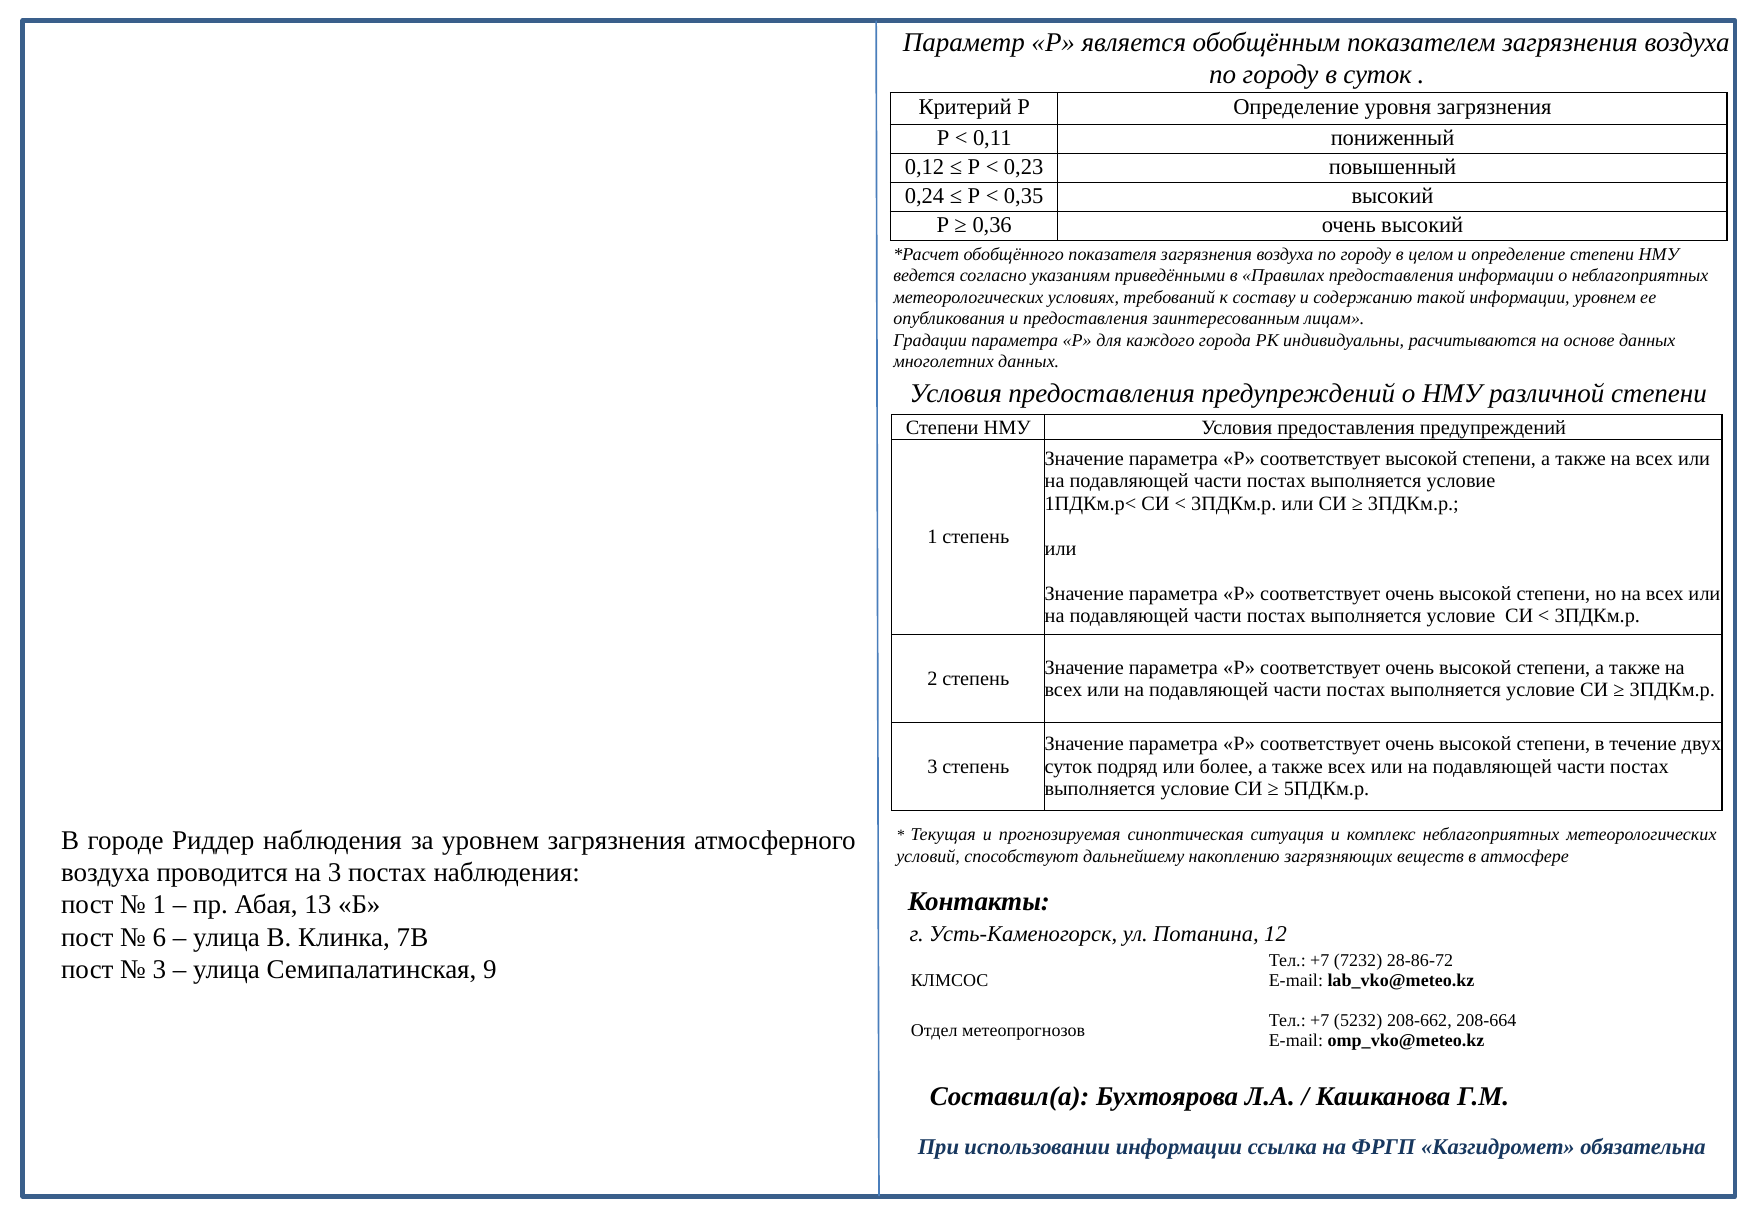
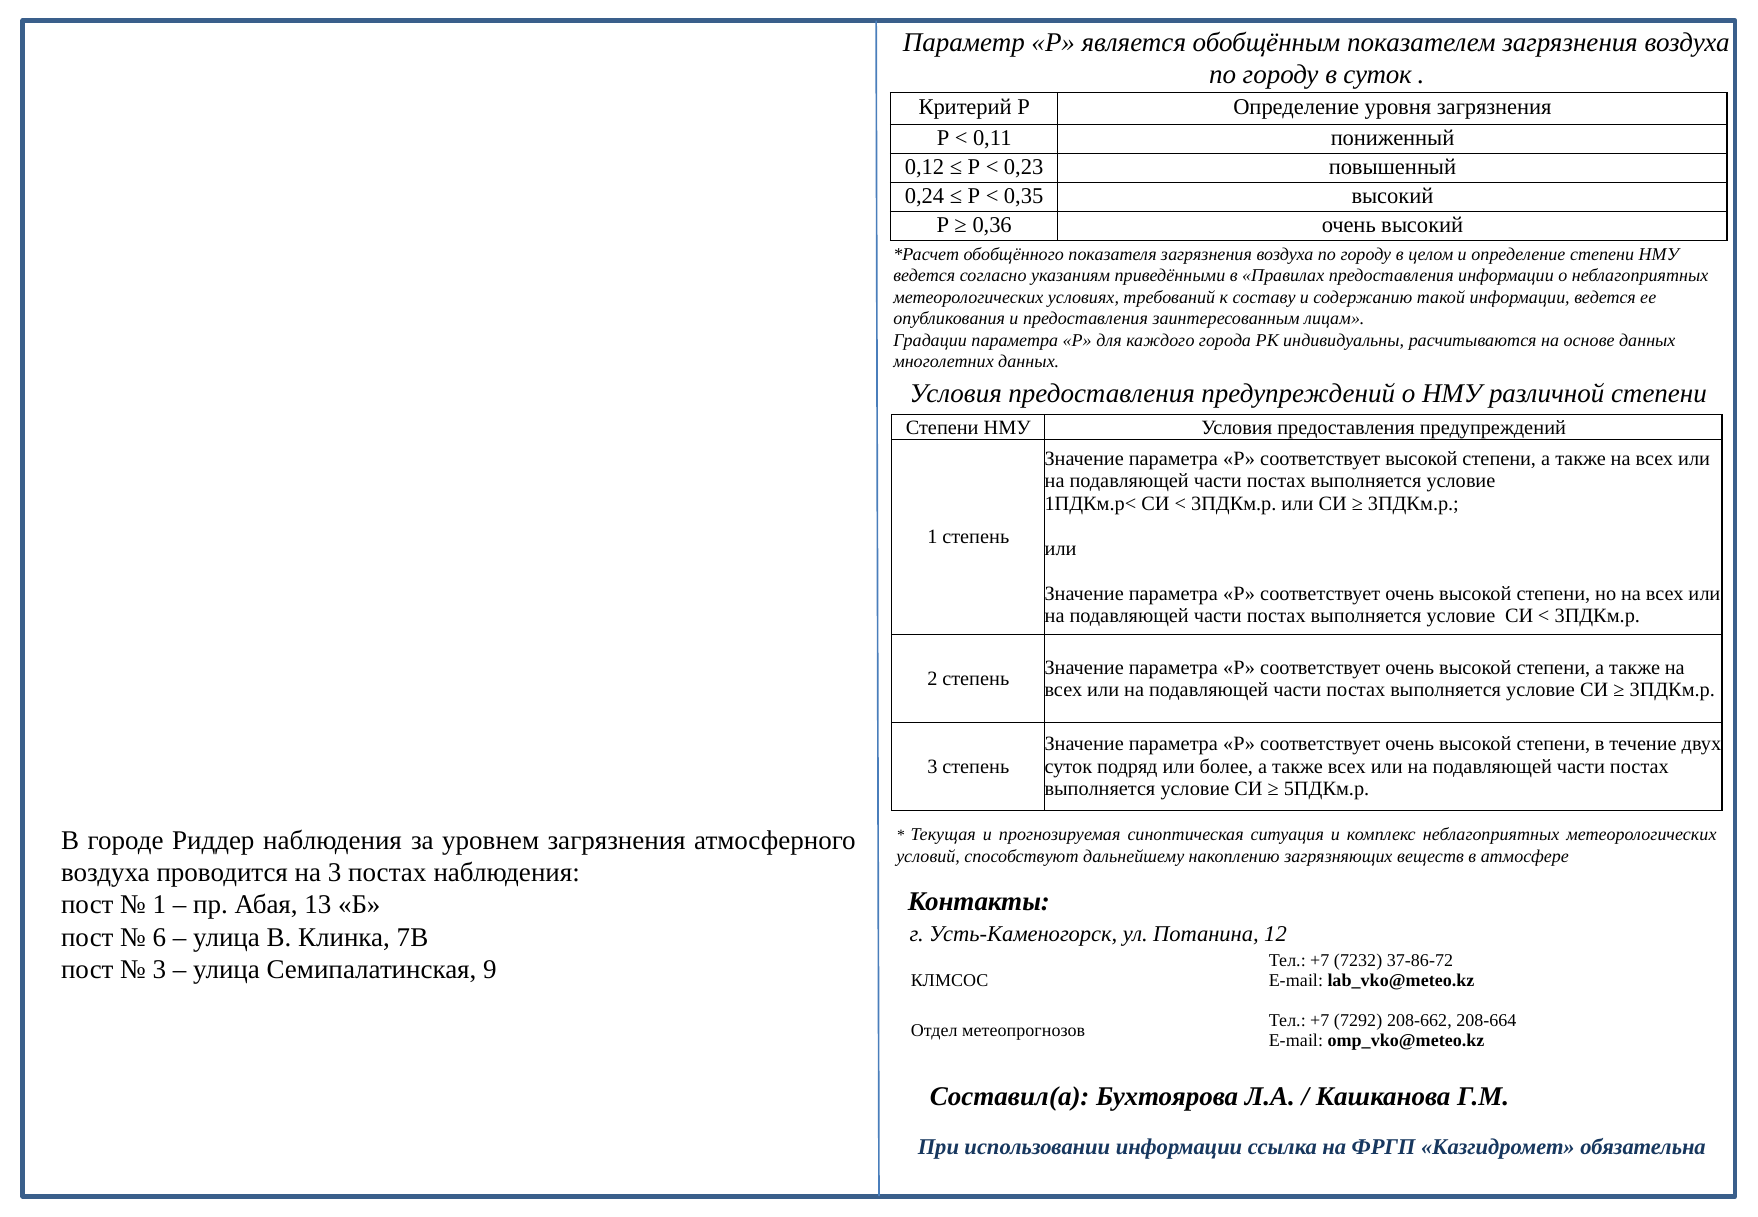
информации уровнем: уровнем -> ведется (1605, 297)
28-86-72: 28-86-72 -> 37-86-72 (1420, 961)
5232: 5232 -> 7292 (1358, 1021)
